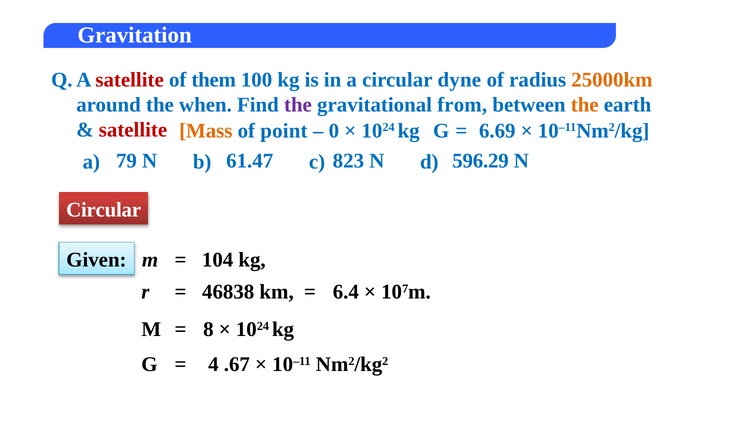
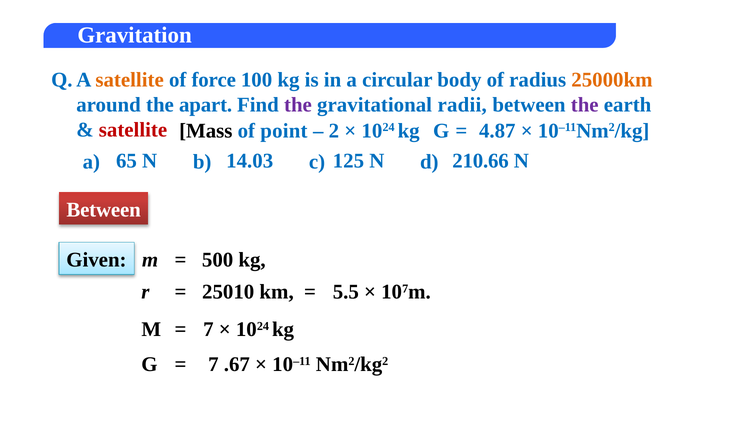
satellite colour: red -> orange (130, 80)
them: them -> force (214, 80)
dyne: dyne -> body (459, 80)
when: when -> apart (206, 105)
from: from -> radii (462, 105)
the colour: orange -> purple (585, 105)
Mass colour: orange -> black (206, 131)
0: 0 -> 2 (334, 131)
6.69: 6.69 -> 4.87 (497, 131)
79: 79 -> 65 (126, 161)
61.47: 61.47 -> 14.03 (250, 161)
823: 823 -> 125 (348, 161)
596.29: 596.29 -> 210.66 (481, 161)
Circular: Circular -> Between (104, 210)
104: 104 -> 500 (218, 260)
46838: 46838 -> 25010 (228, 292)
6.4: 6.4 -> 5.5 (346, 292)
8: 8 -> 7 (208, 330)
4: 4 -> 7 (213, 365)
